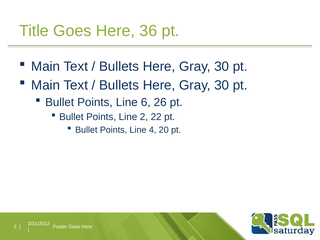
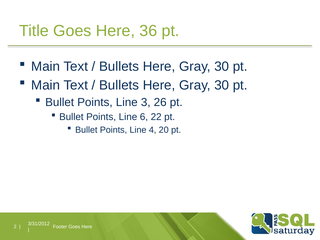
6: 6 -> 3 (146, 102)
Line 2: 2 -> 6 (144, 117)
